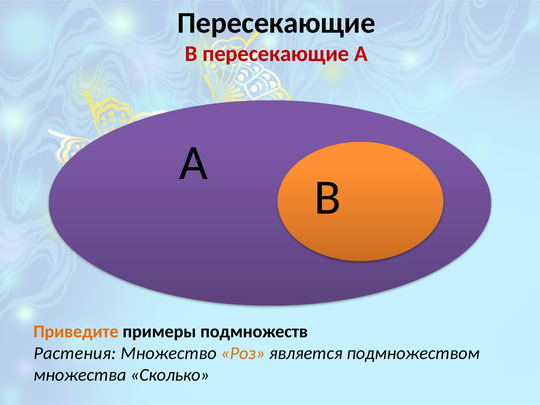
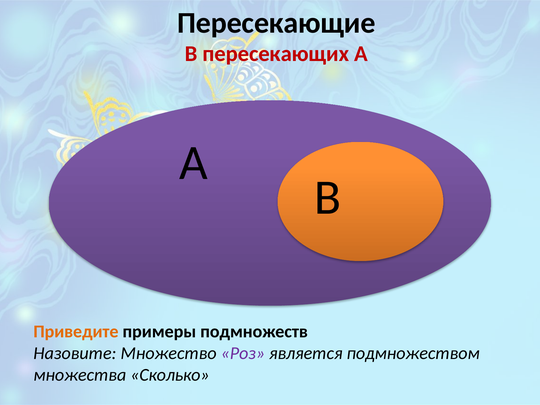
В пересекающие: пересекающие -> пересекающих (276, 54)
Растения: Растения -> Назовите (75, 353)
Роз colour: orange -> purple (243, 353)
